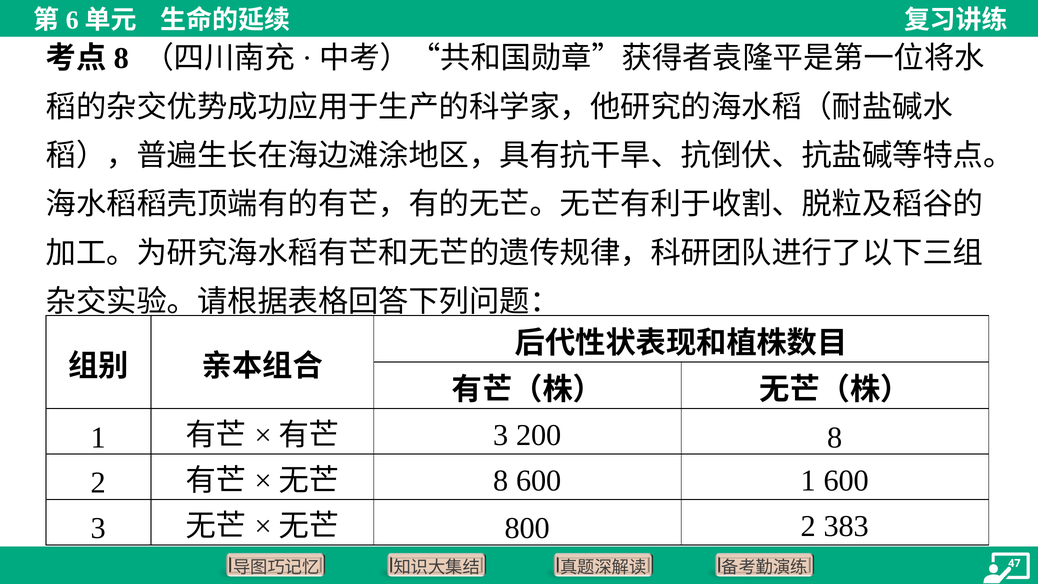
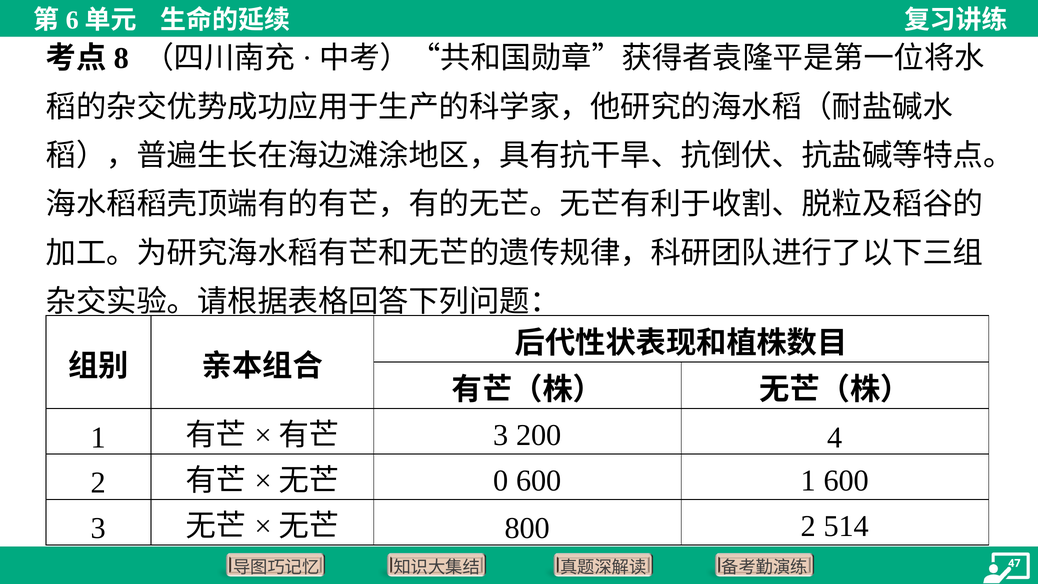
200 8: 8 -> 4 (835, 437)
8: 8 -> 0 (501, 481)
383: 383 -> 514 (846, 526)
